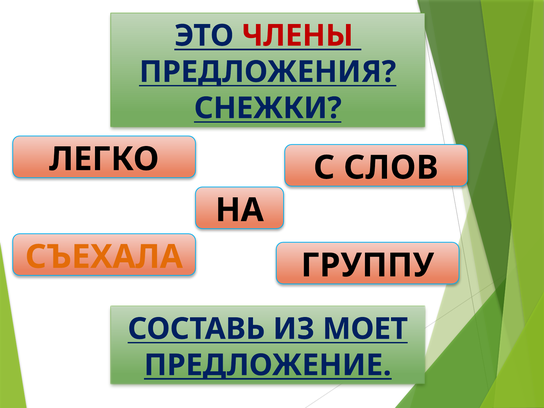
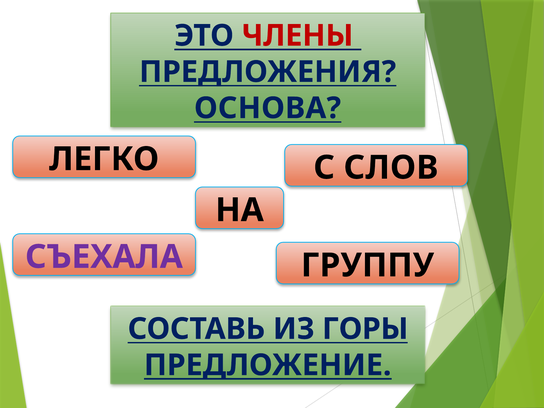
СНЕЖКИ: СНЕЖКИ -> ОСНОВА (268, 108)
СЪЕХАЛА colour: orange -> purple (104, 257)
МОЕТ: МОЕТ -> ГОРЫ (365, 329)
